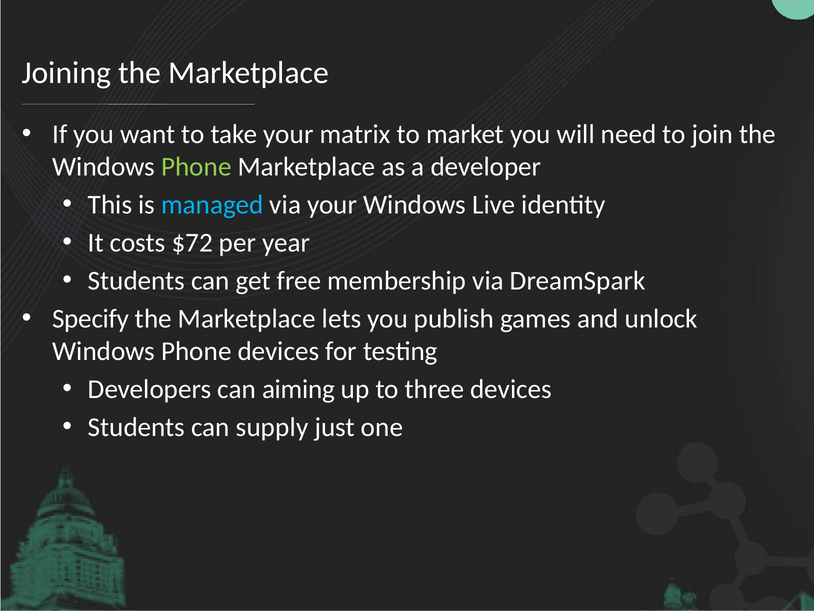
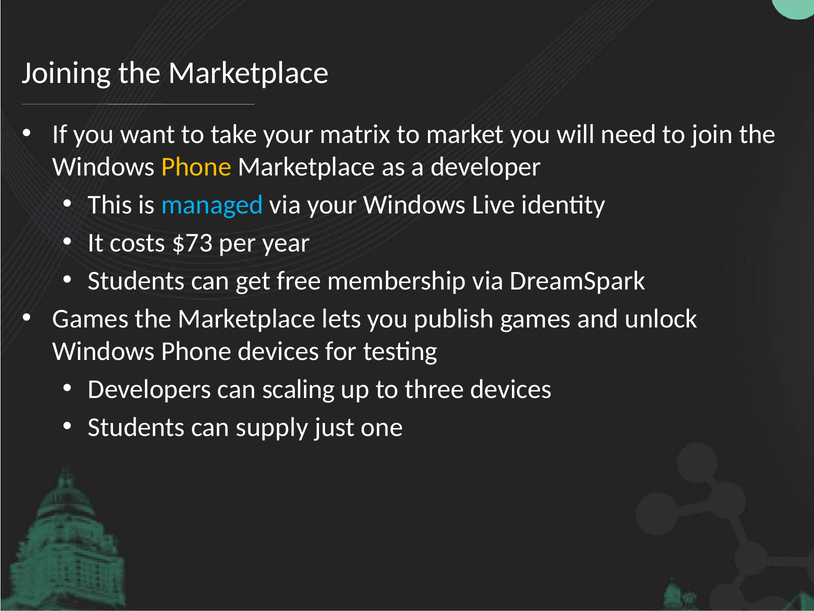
Phone colour: light green -> yellow (196, 167)
$72: $72 -> $73 (192, 243)
Specify: Specify -> Games (91, 319)
aiming: aiming -> scaling (299, 389)
